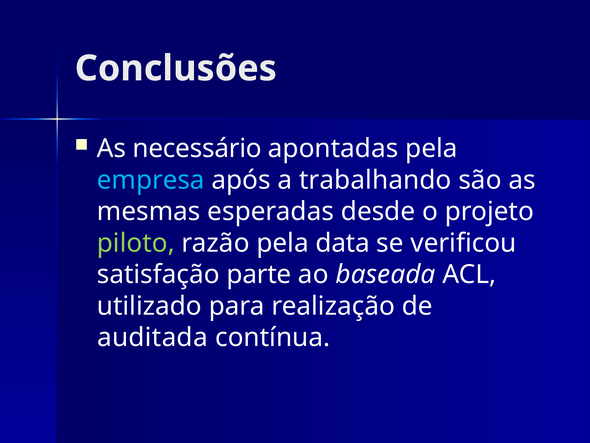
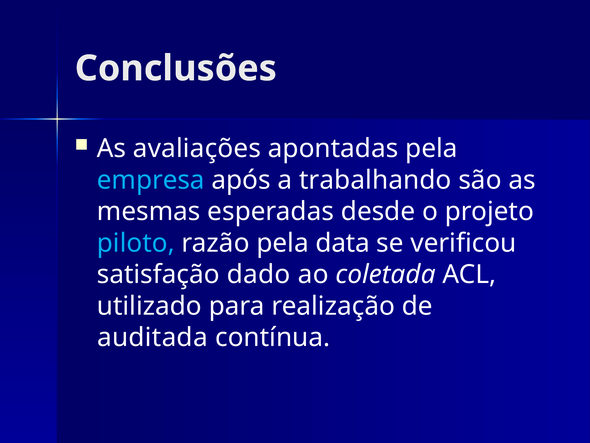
necessário: necessário -> avaliações (197, 148)
piloto colour: light green -> light blue (136, 243)
parte: parte -> dado (259, 274)
baseada: baseada -> coletada (386, 274)
